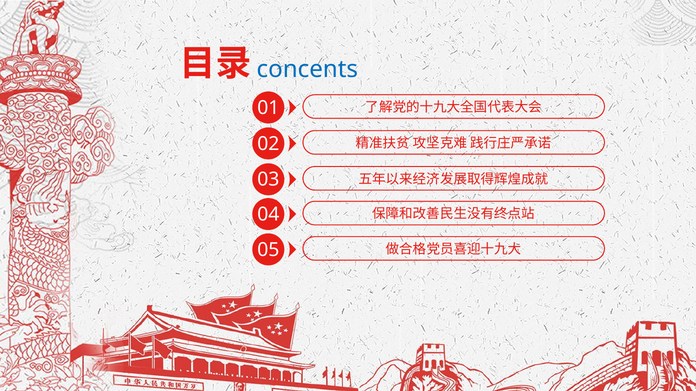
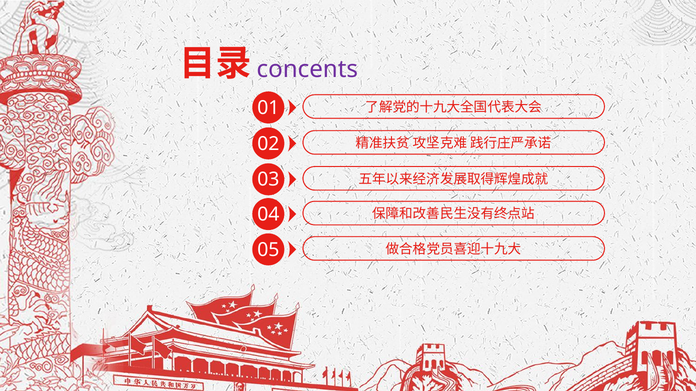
concents colour: blue -> purple (307, 69)
